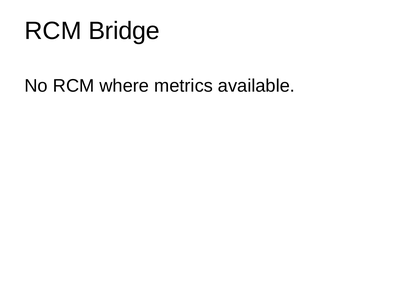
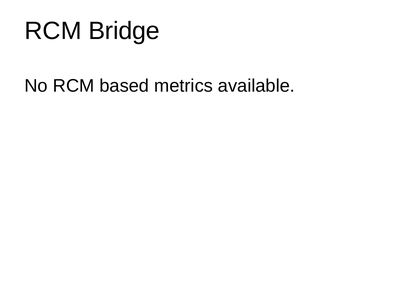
where: where -> based (124, 86)
